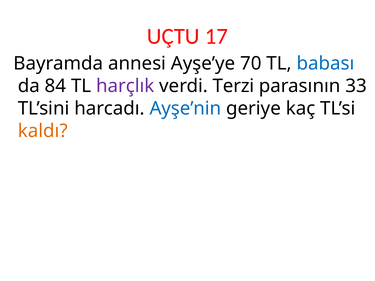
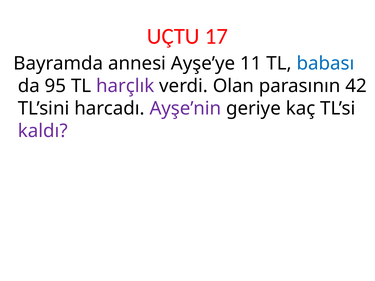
70: 70 -> 11 (251, 64)
84: 84 -> 95 (55, 86)
Terzi: Terzi -> Olan (233, 86)
33: 33 -> 42 (356, 86)
Ayşe’nin colour: blue -> purple (185, 109)
kaldı colour: orange -> purple (43, 131)
